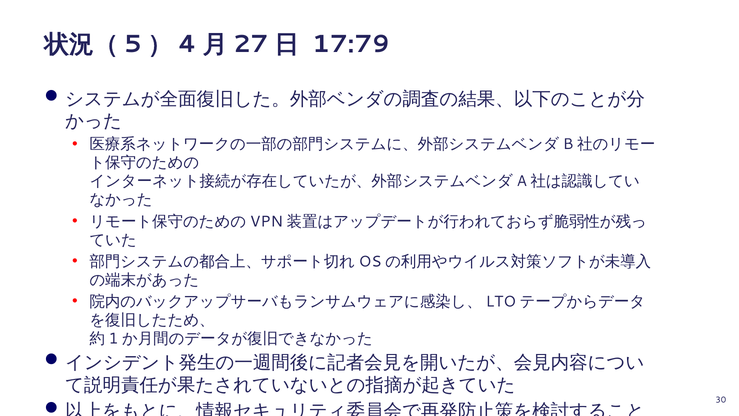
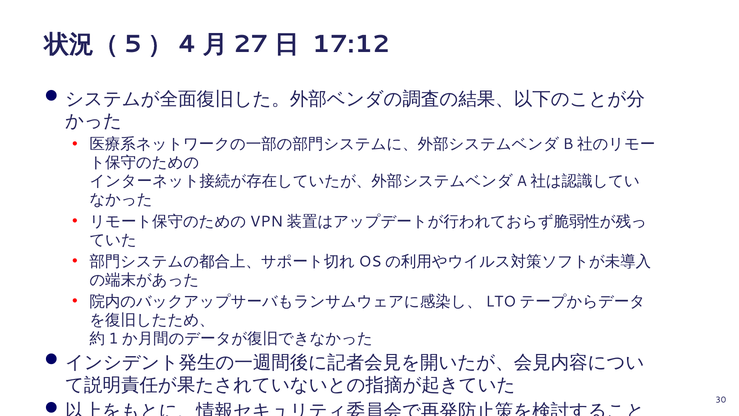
17:79: 17:79 -> 17:12 (351, 44)
